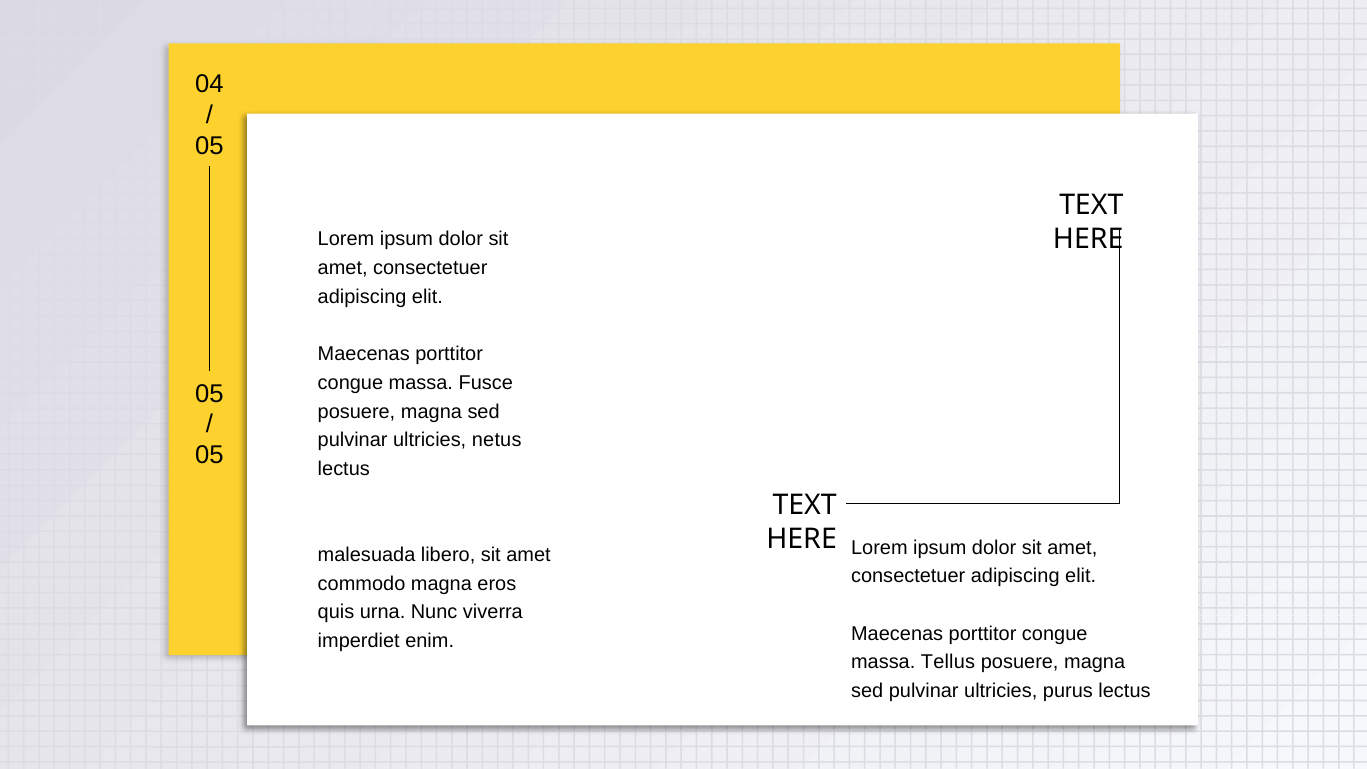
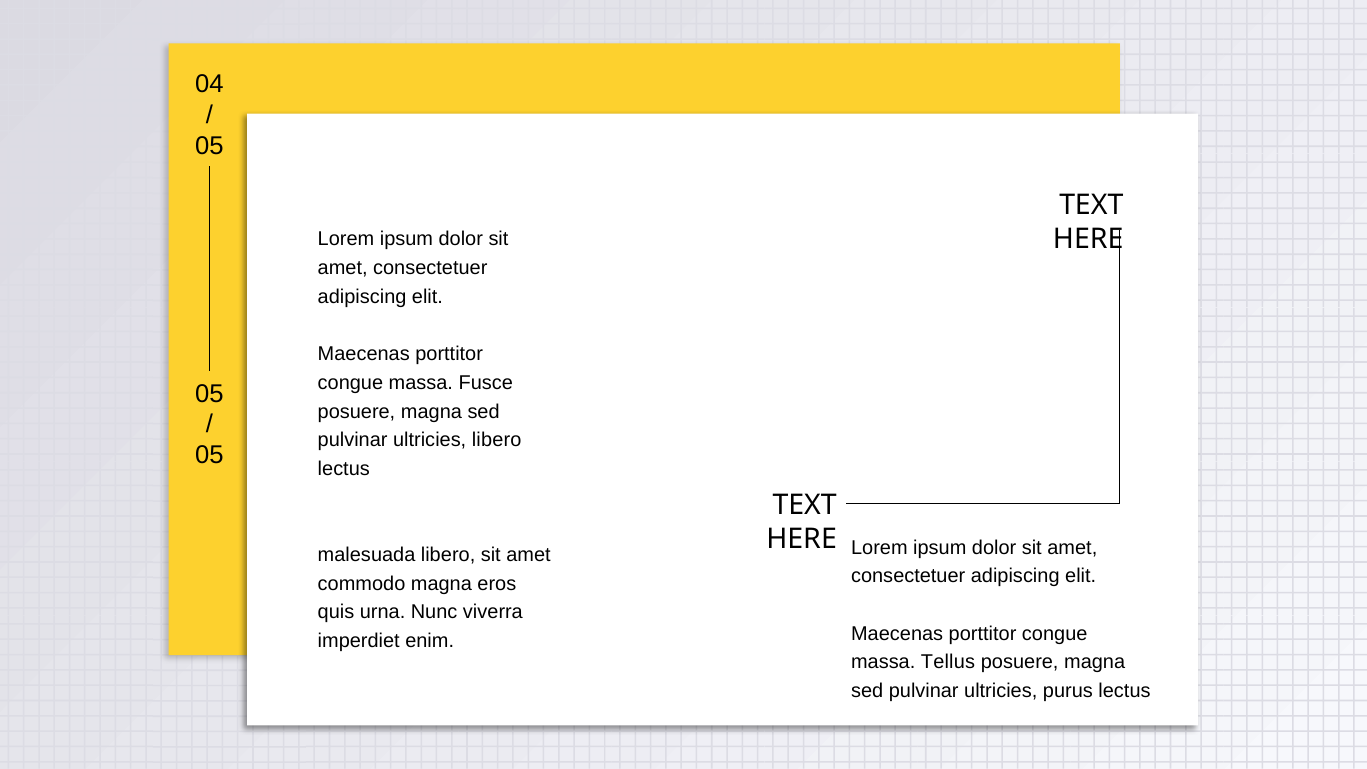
ultricies netus: netus -> libero (497, 440)
